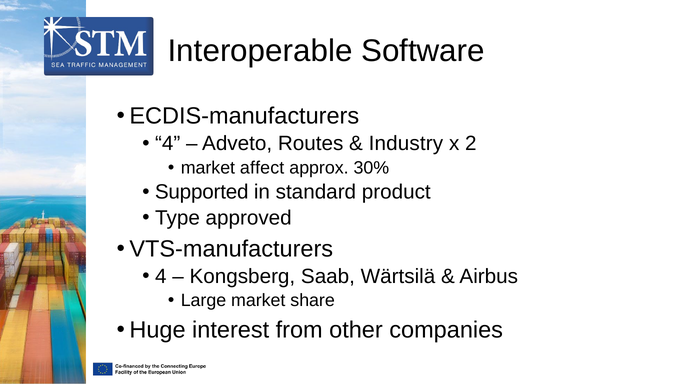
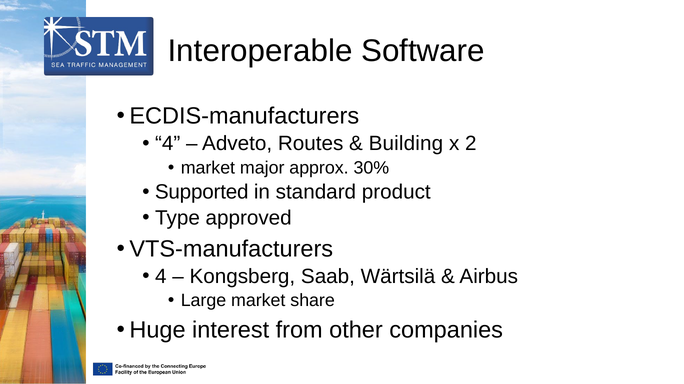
Industry: Industry -> Building (406, 144)
affect: affect -> major (262, 168)
